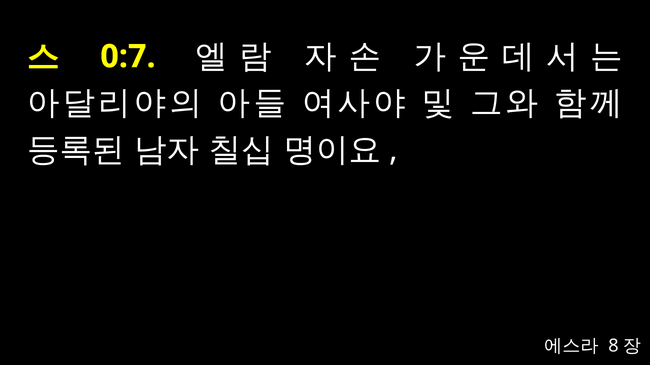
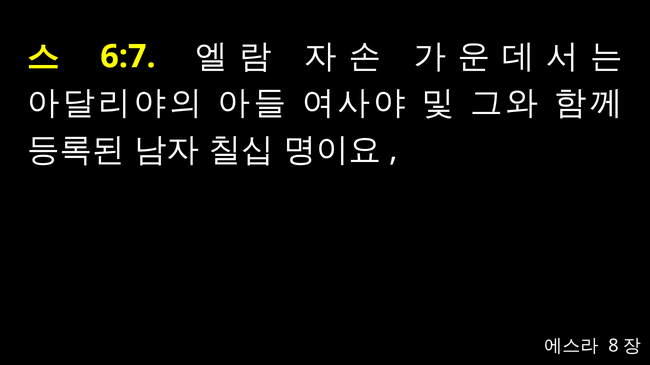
0:7: 0:7 -> 6:7 (128, 57)
